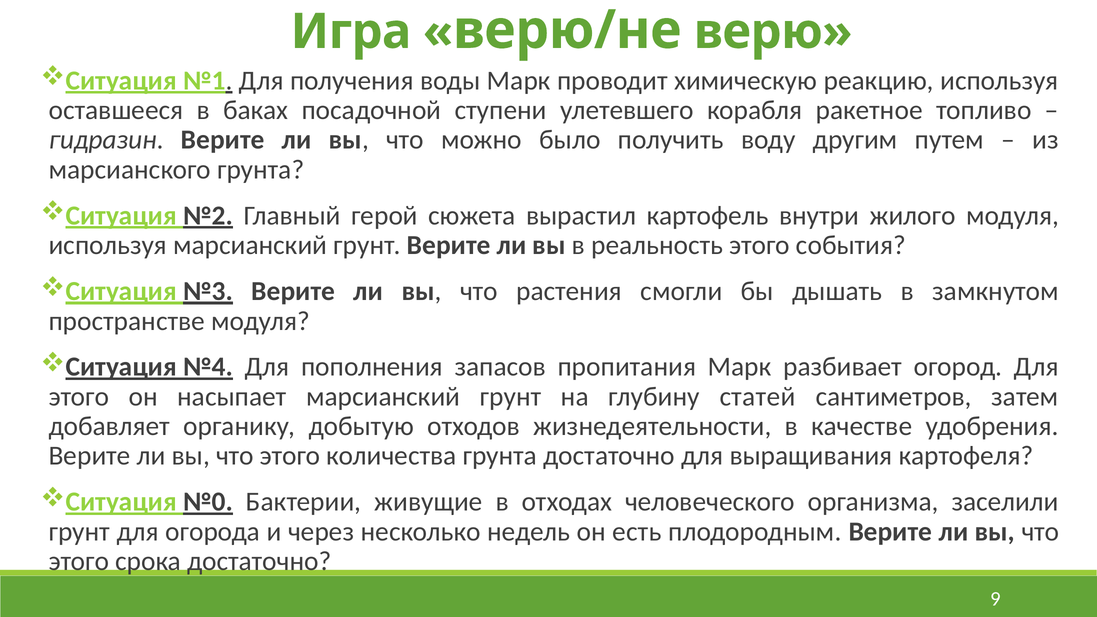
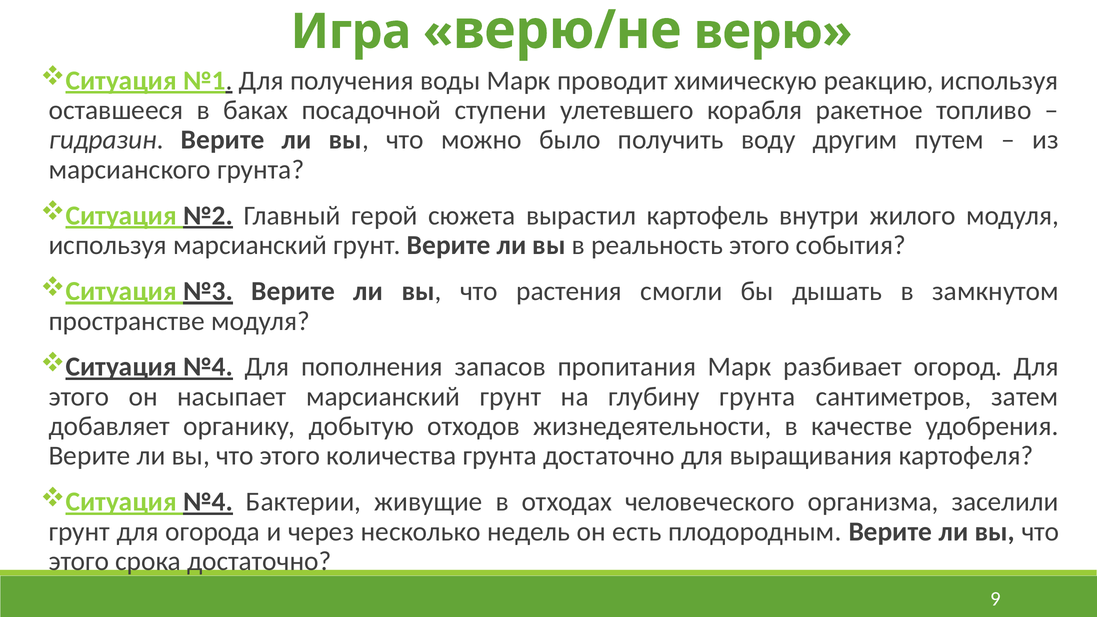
глубину статей: статей -> грунта (757, 397)
№0: №0 -> №4 (208, 502)
